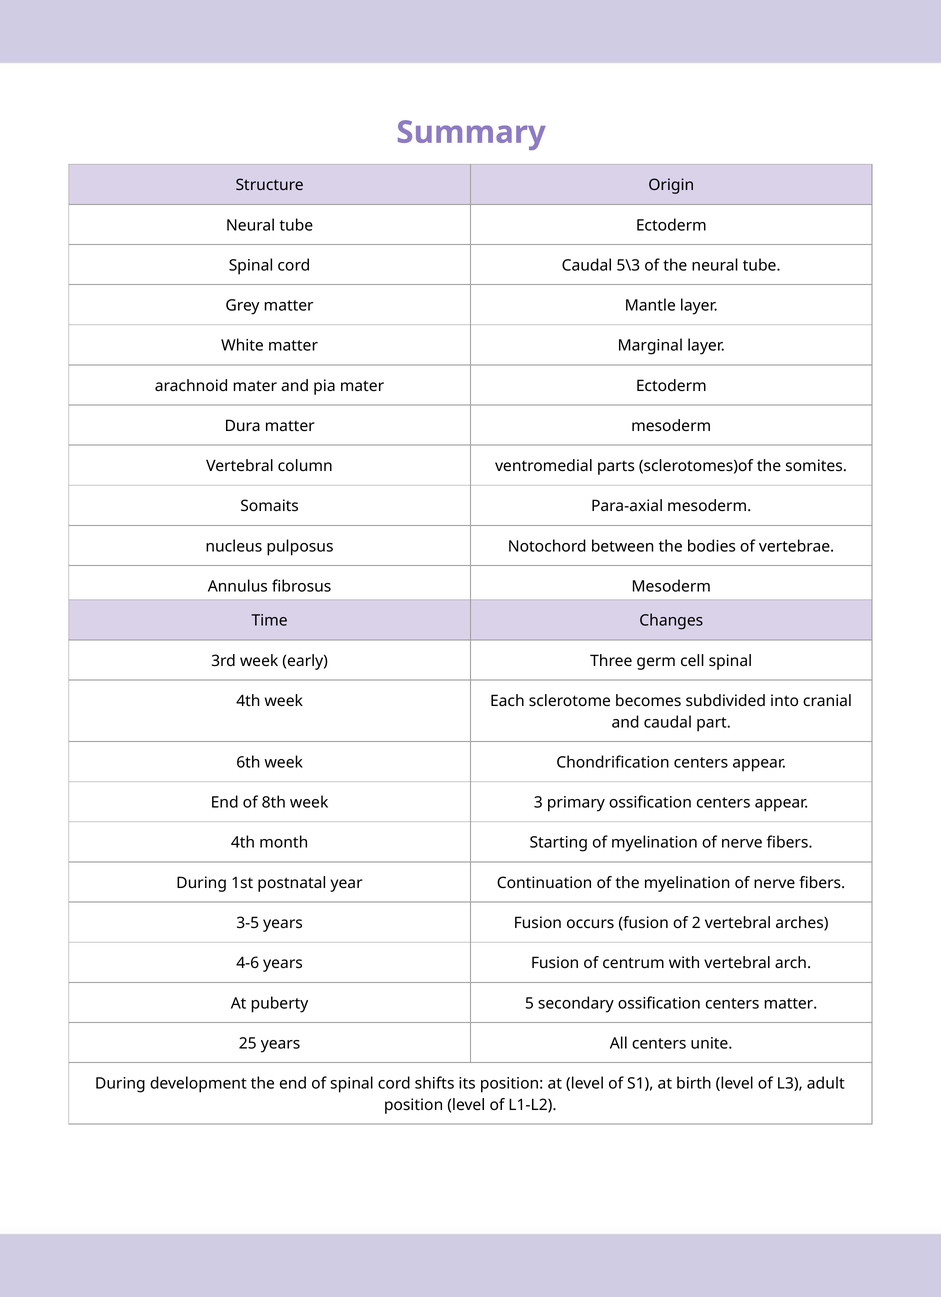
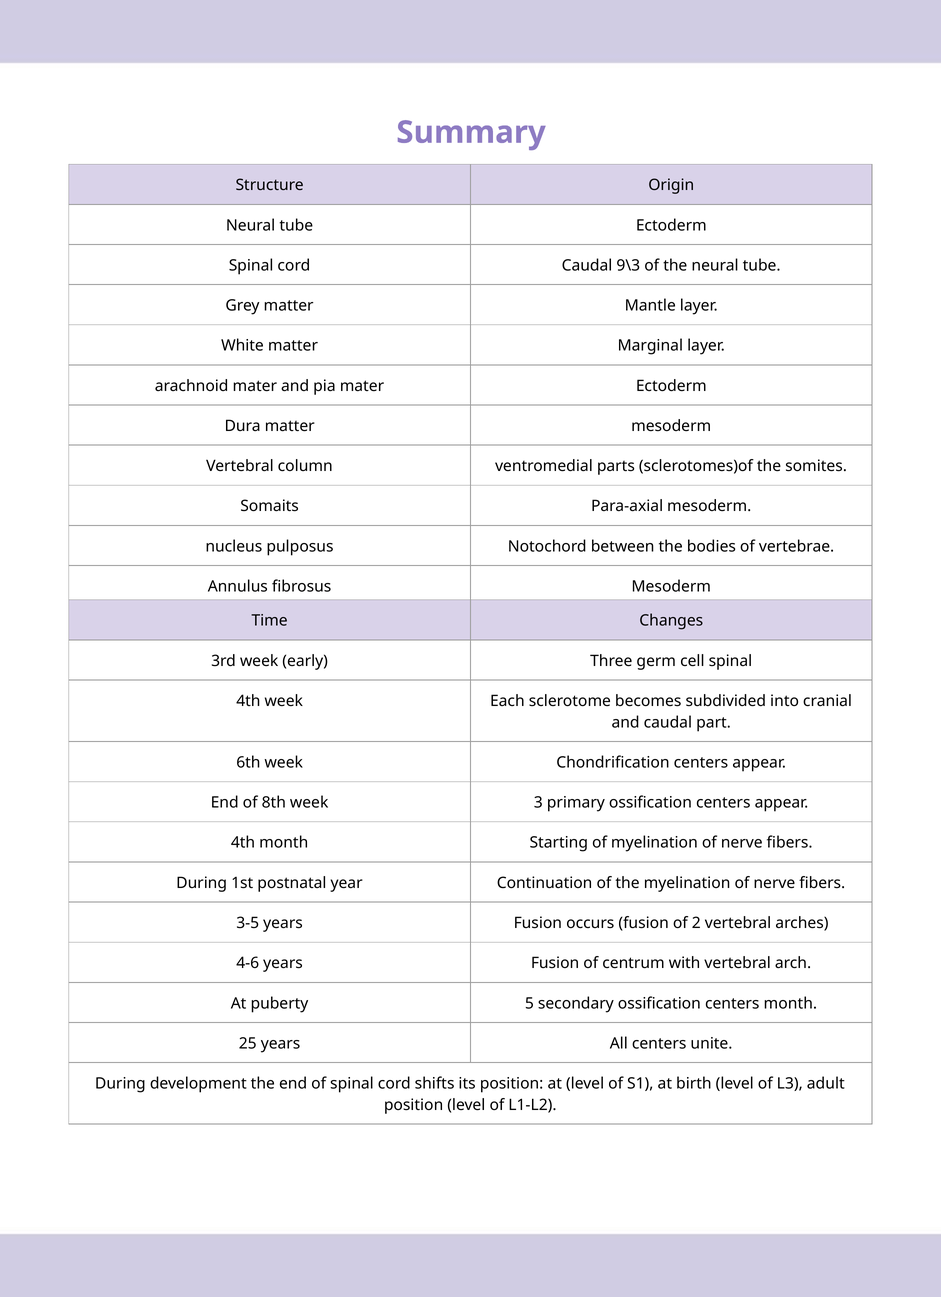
5\3: 5\3 -> 9\3 (628, 265)
centers matter: matter -> month (790, 1003)
